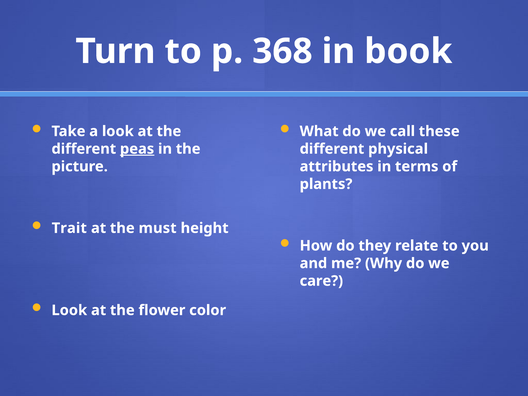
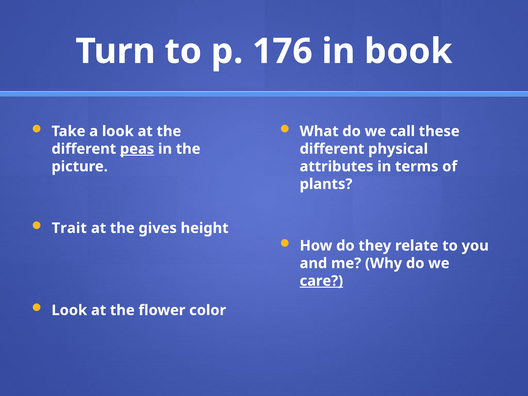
368: 368 -> 176 (282, 51)
must: must -> gives (158, 228)
care underline: none -> present (321, 281)
